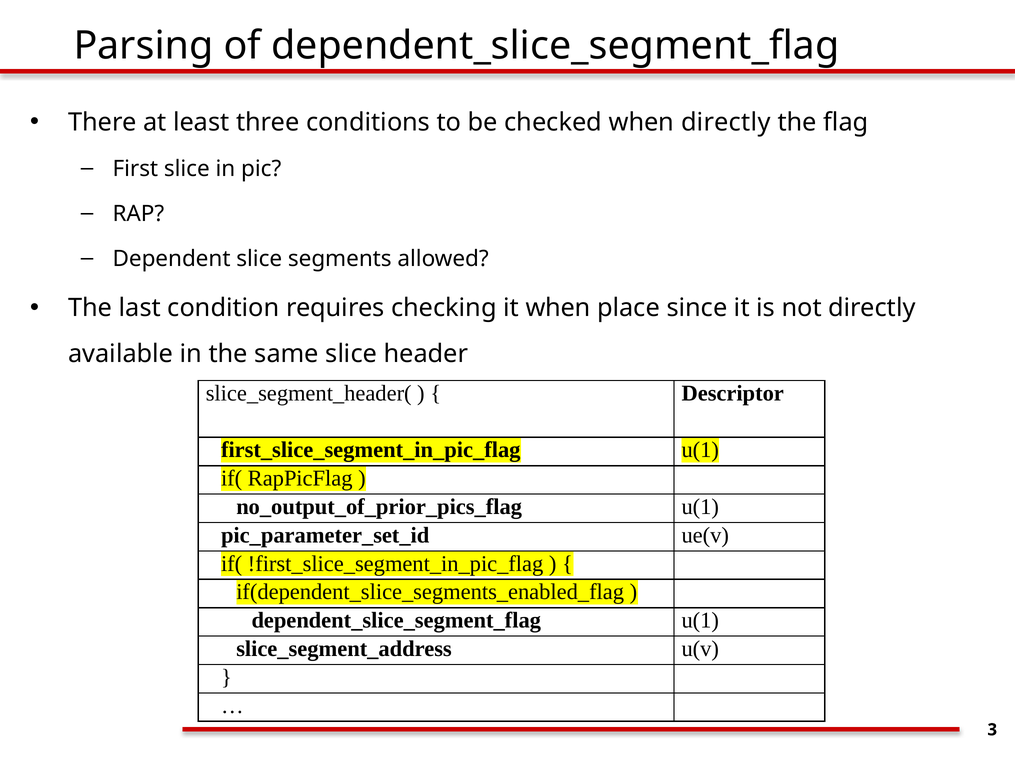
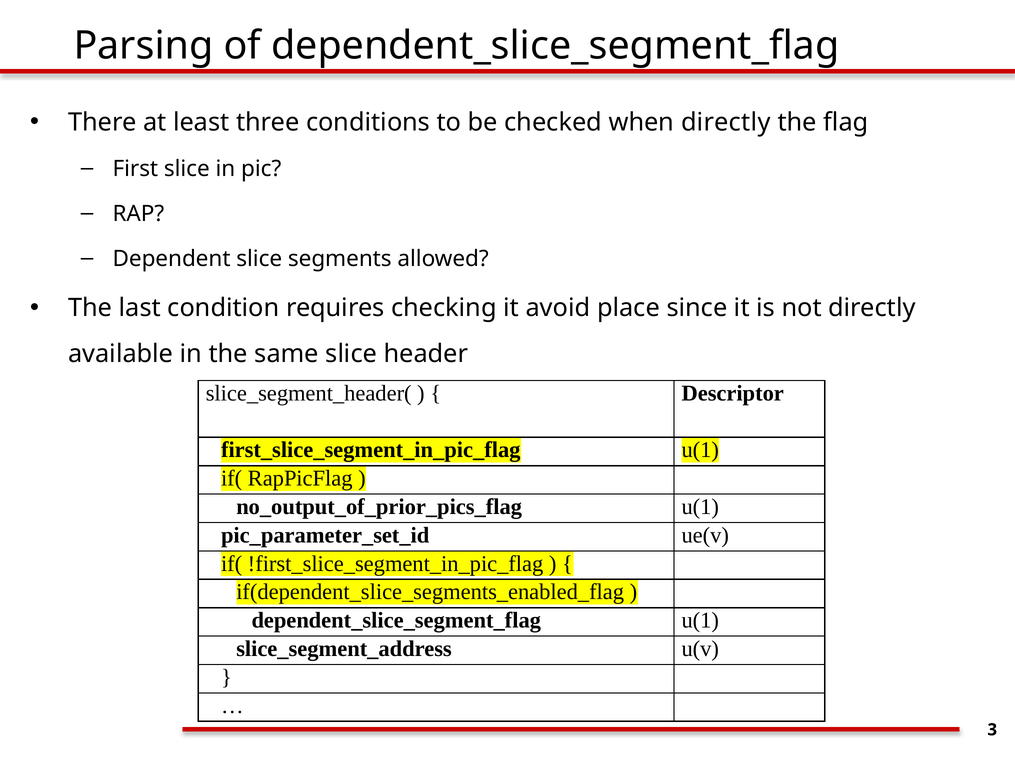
it when: when -> avoid (558, 308)
